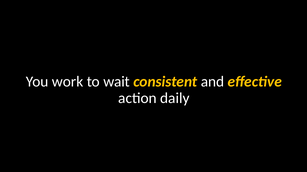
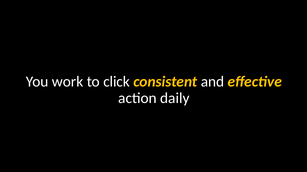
wait: wait -> click (117, 82)
